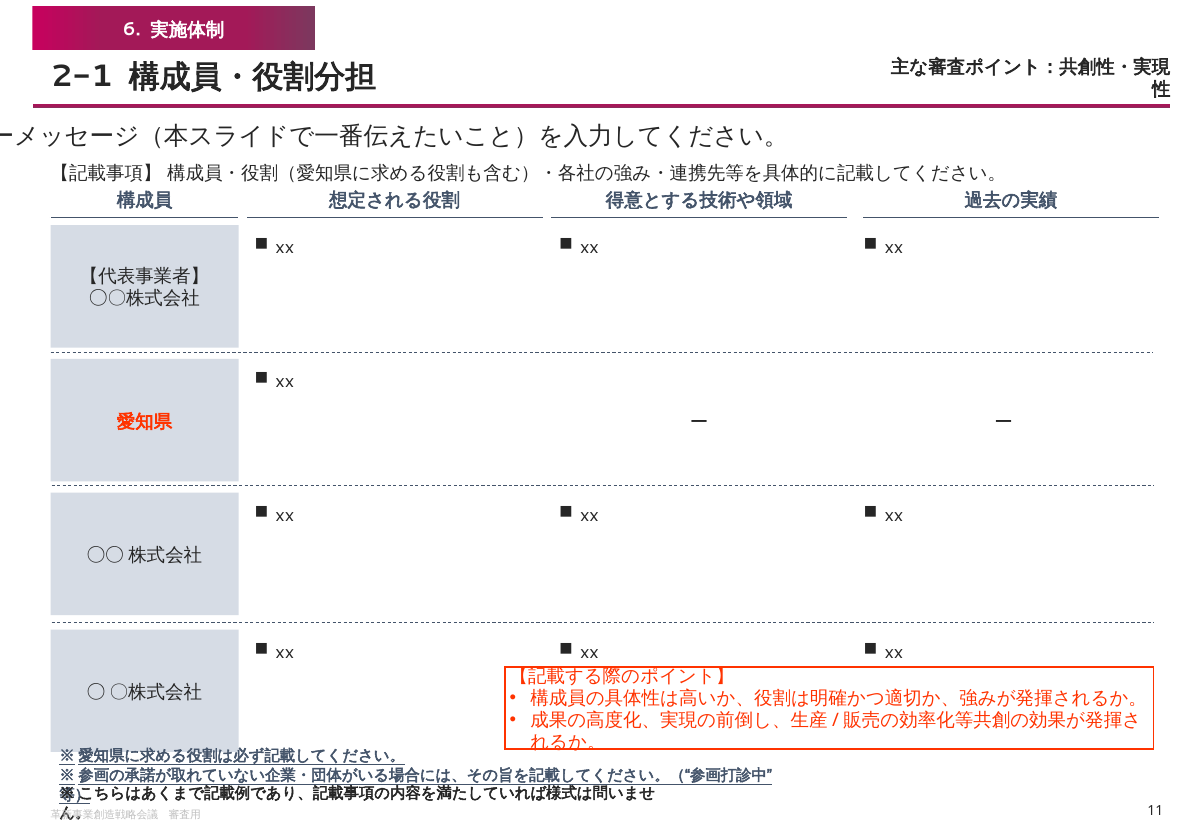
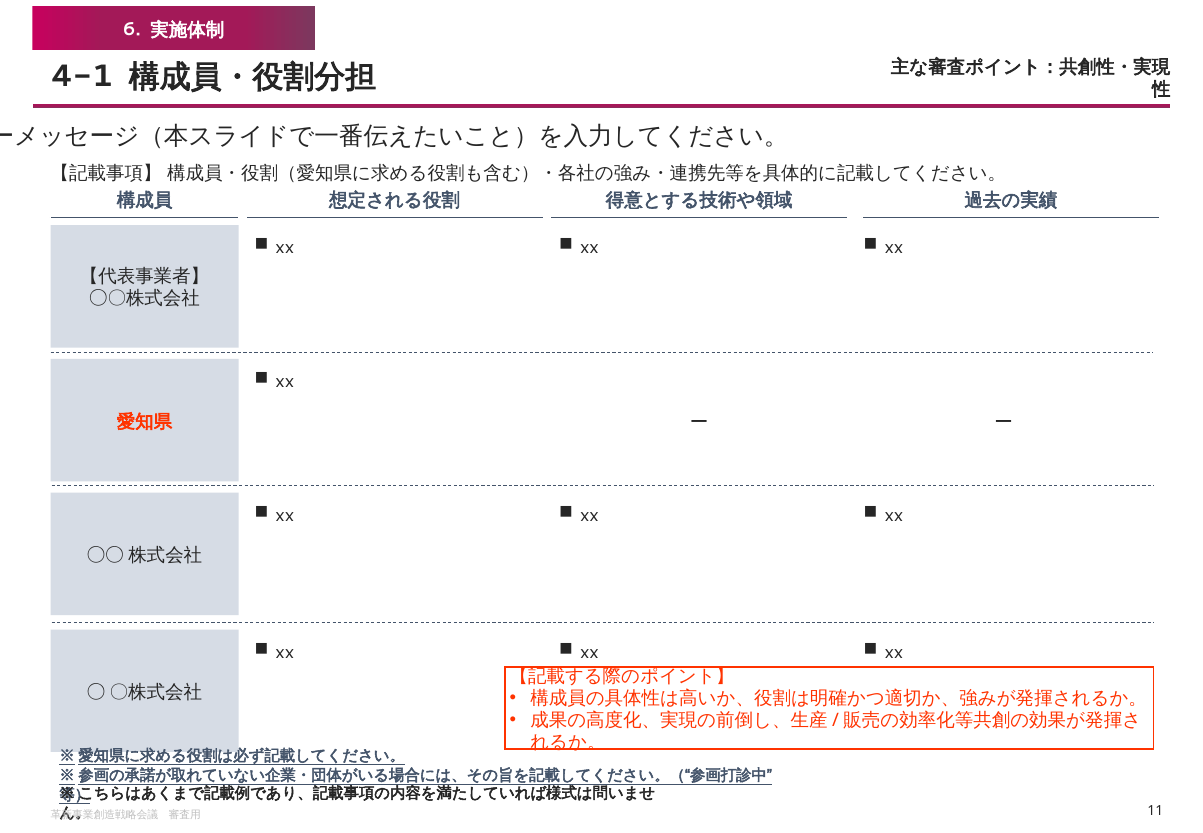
2-1: 2-1 -> 4-1 (82, 77)
